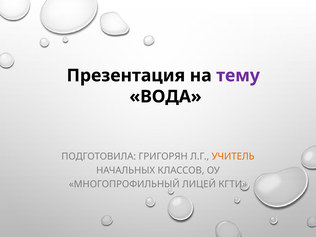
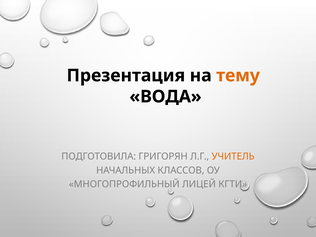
тему colour: purple -> orange (238, 76)
